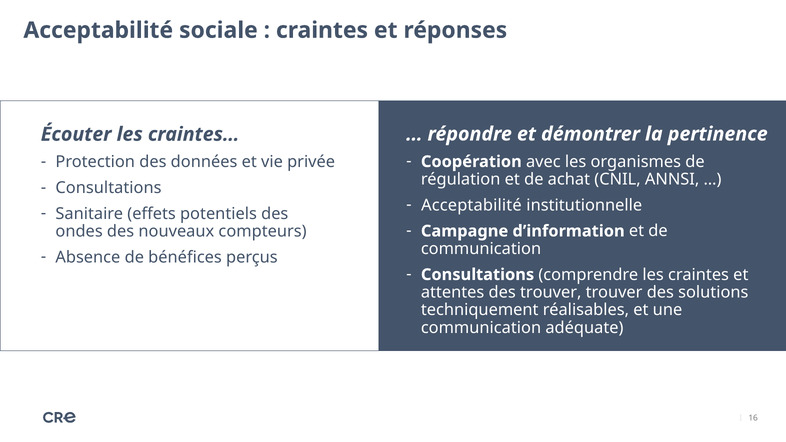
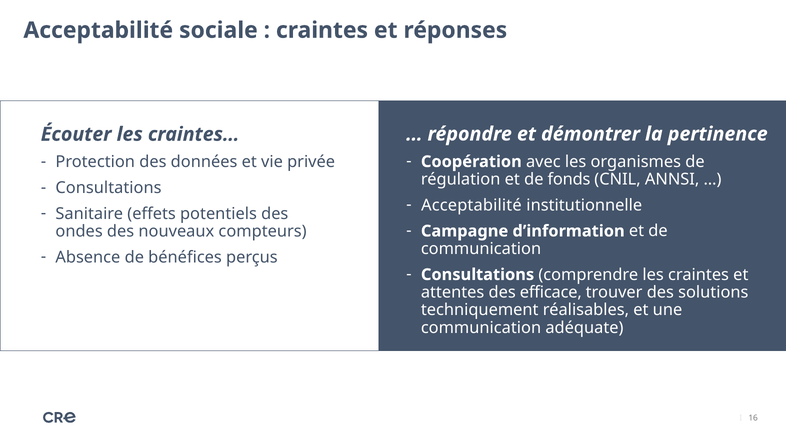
achat: achat -> fonds (569, 179)
des trouver: trouver -> efficace (551, 292)
